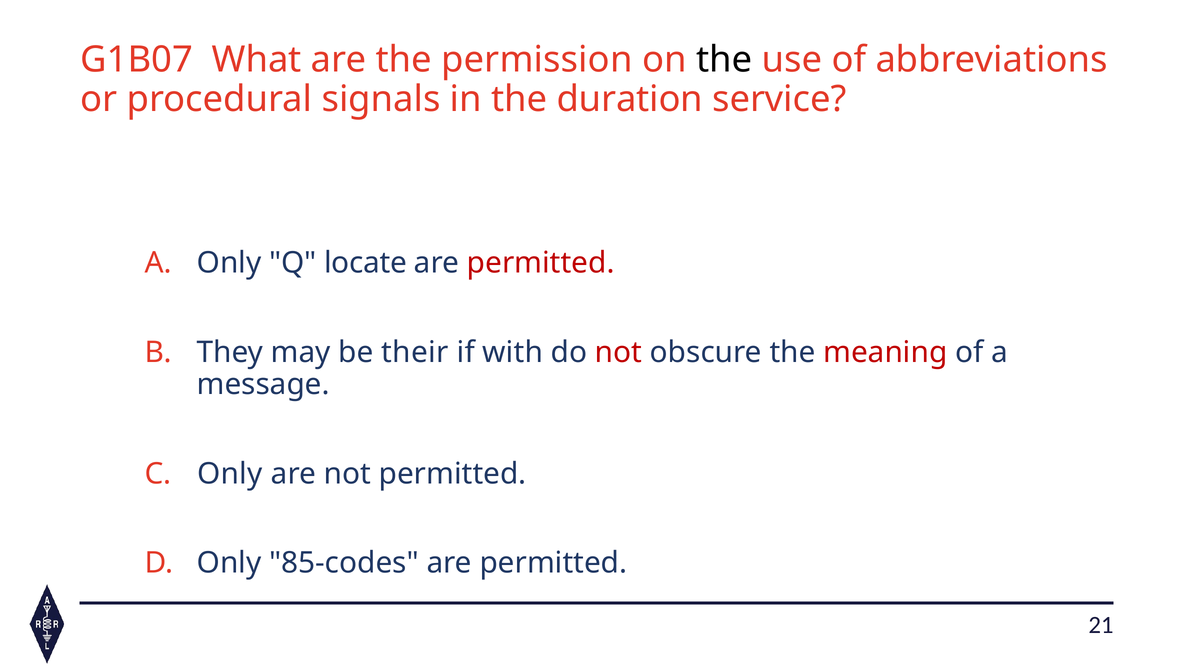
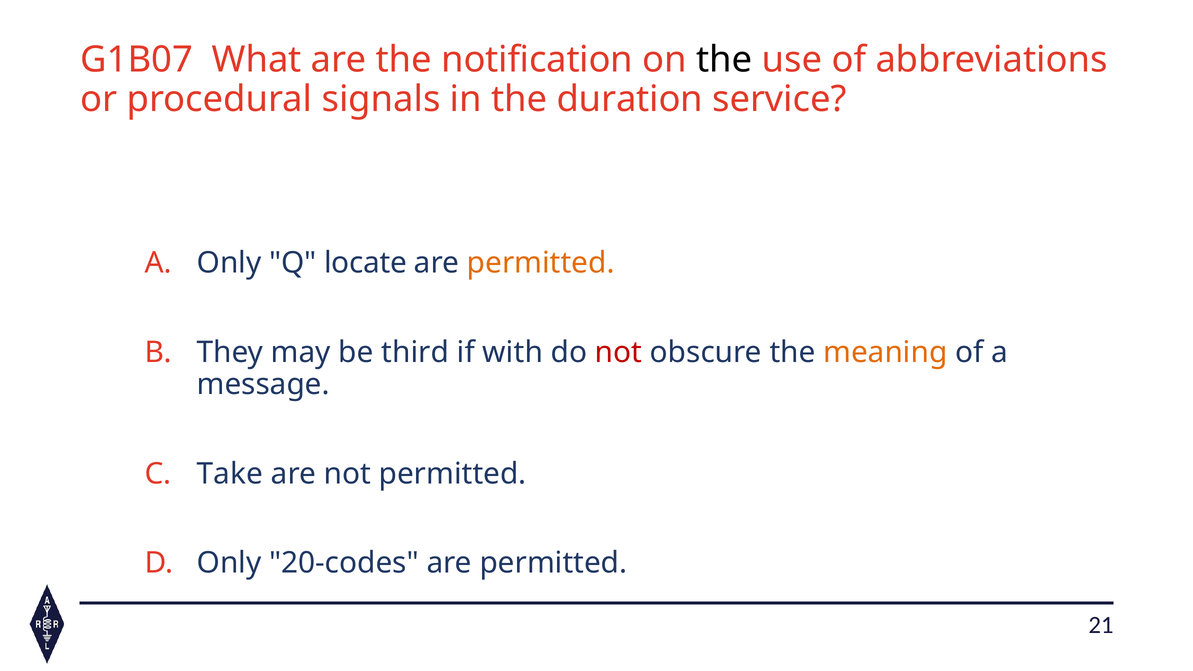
permission: permission -> notification (537, 60)
permitted colour: red -> orange (541, 263)
their: their -> third (415, 352)
meaning colour: red -> orange (885, 352)
Only: Only -> Take (230, 474)
85-codes: 85-codes -> 20-codes (344, 563)
